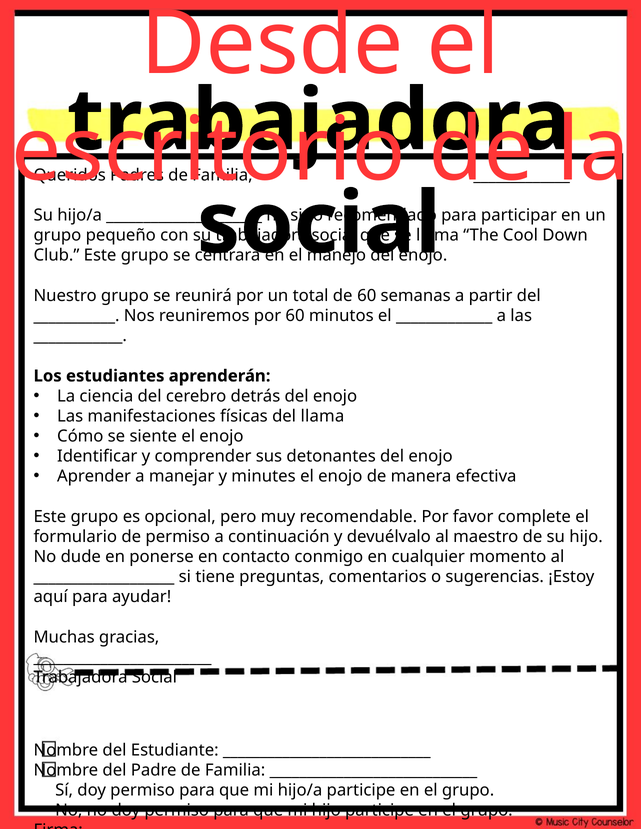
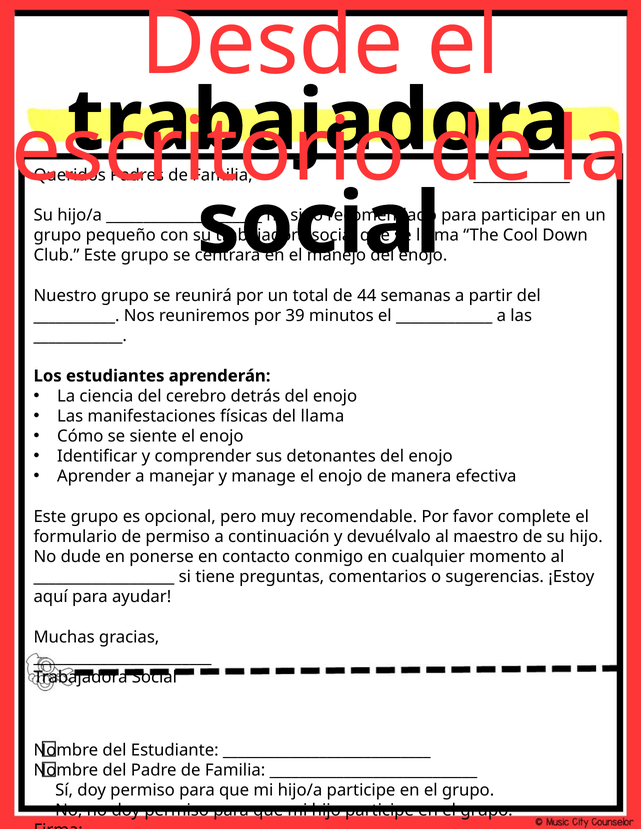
de 60: 60 -> 44 (367, 296)
por 60: 60 -> 39 (295, 316)
minutes: minutes -> manage (264, 477)
